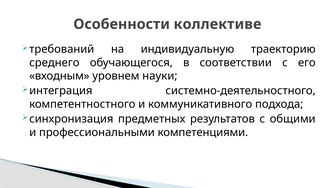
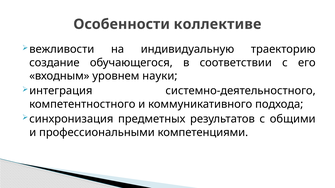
требований: требований -> вежливости (62, 49)
среднего: среднего -> создание (54, 63)
